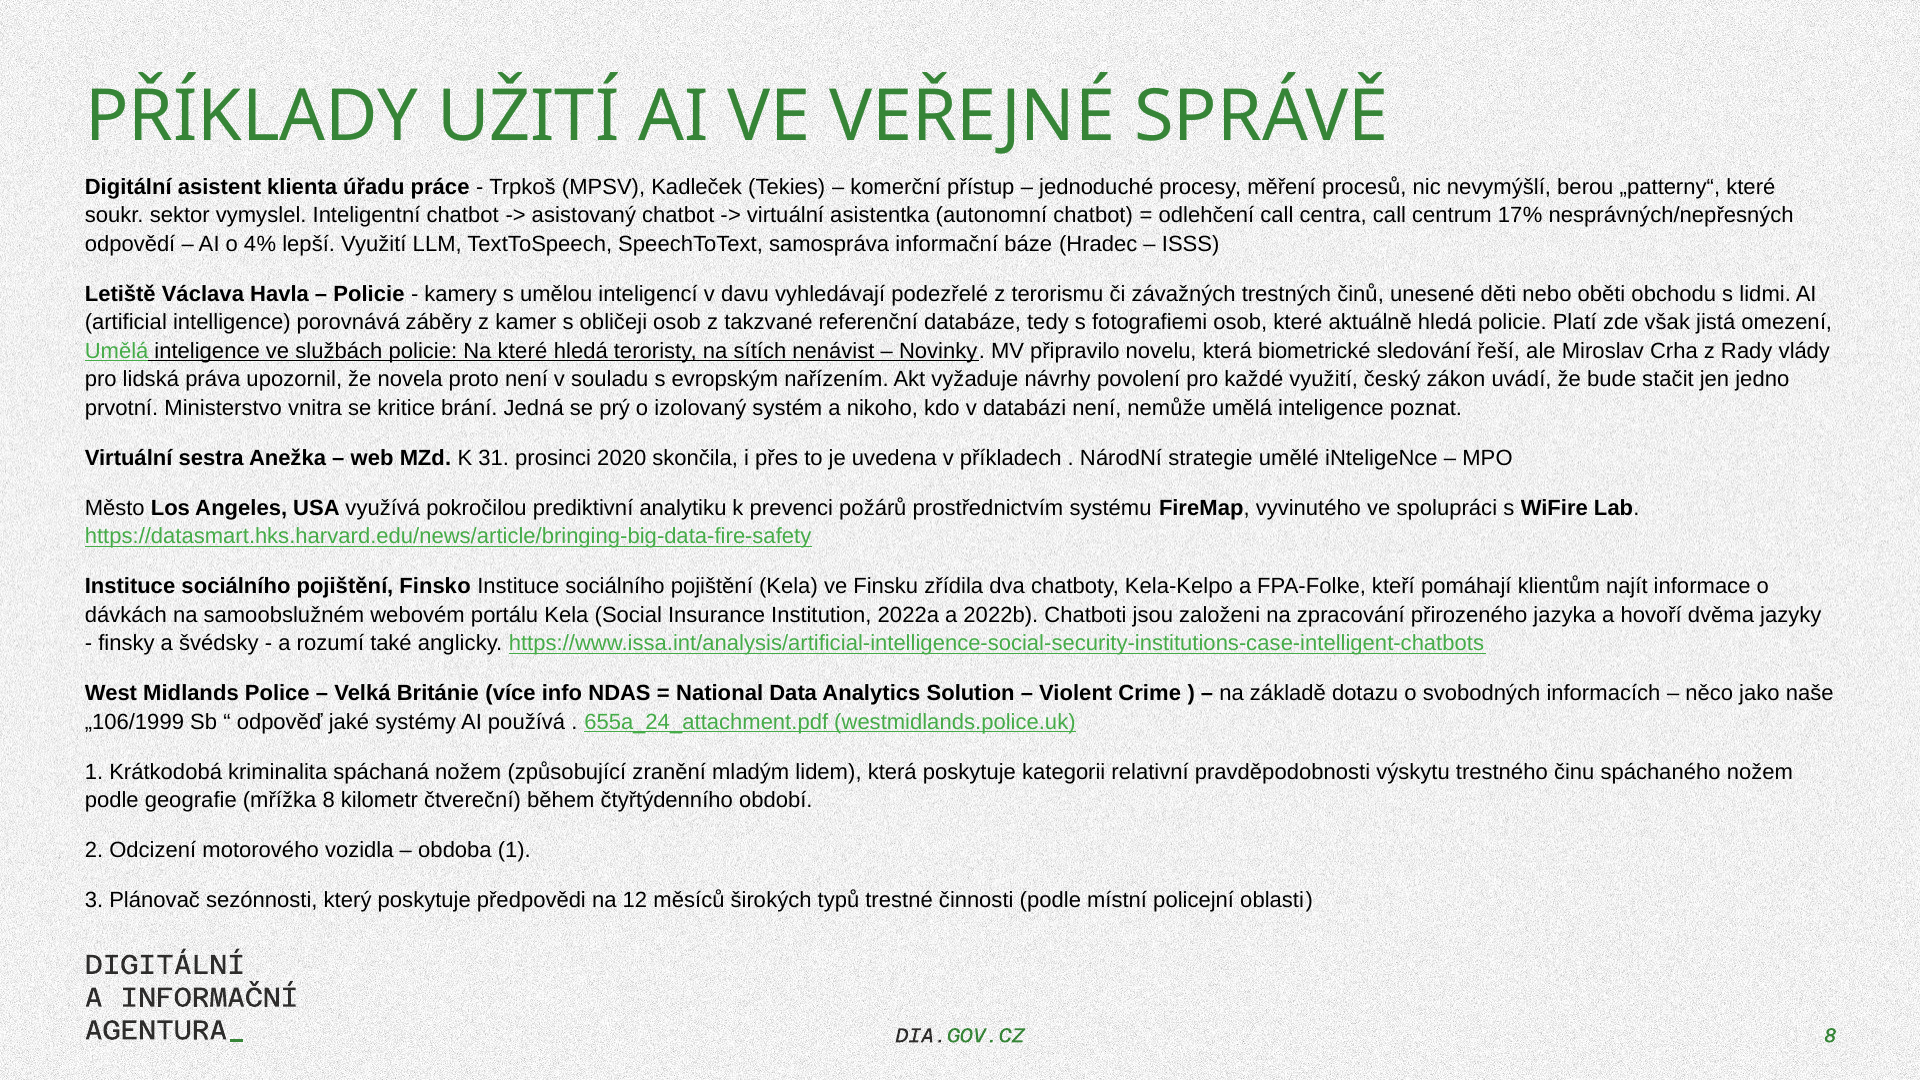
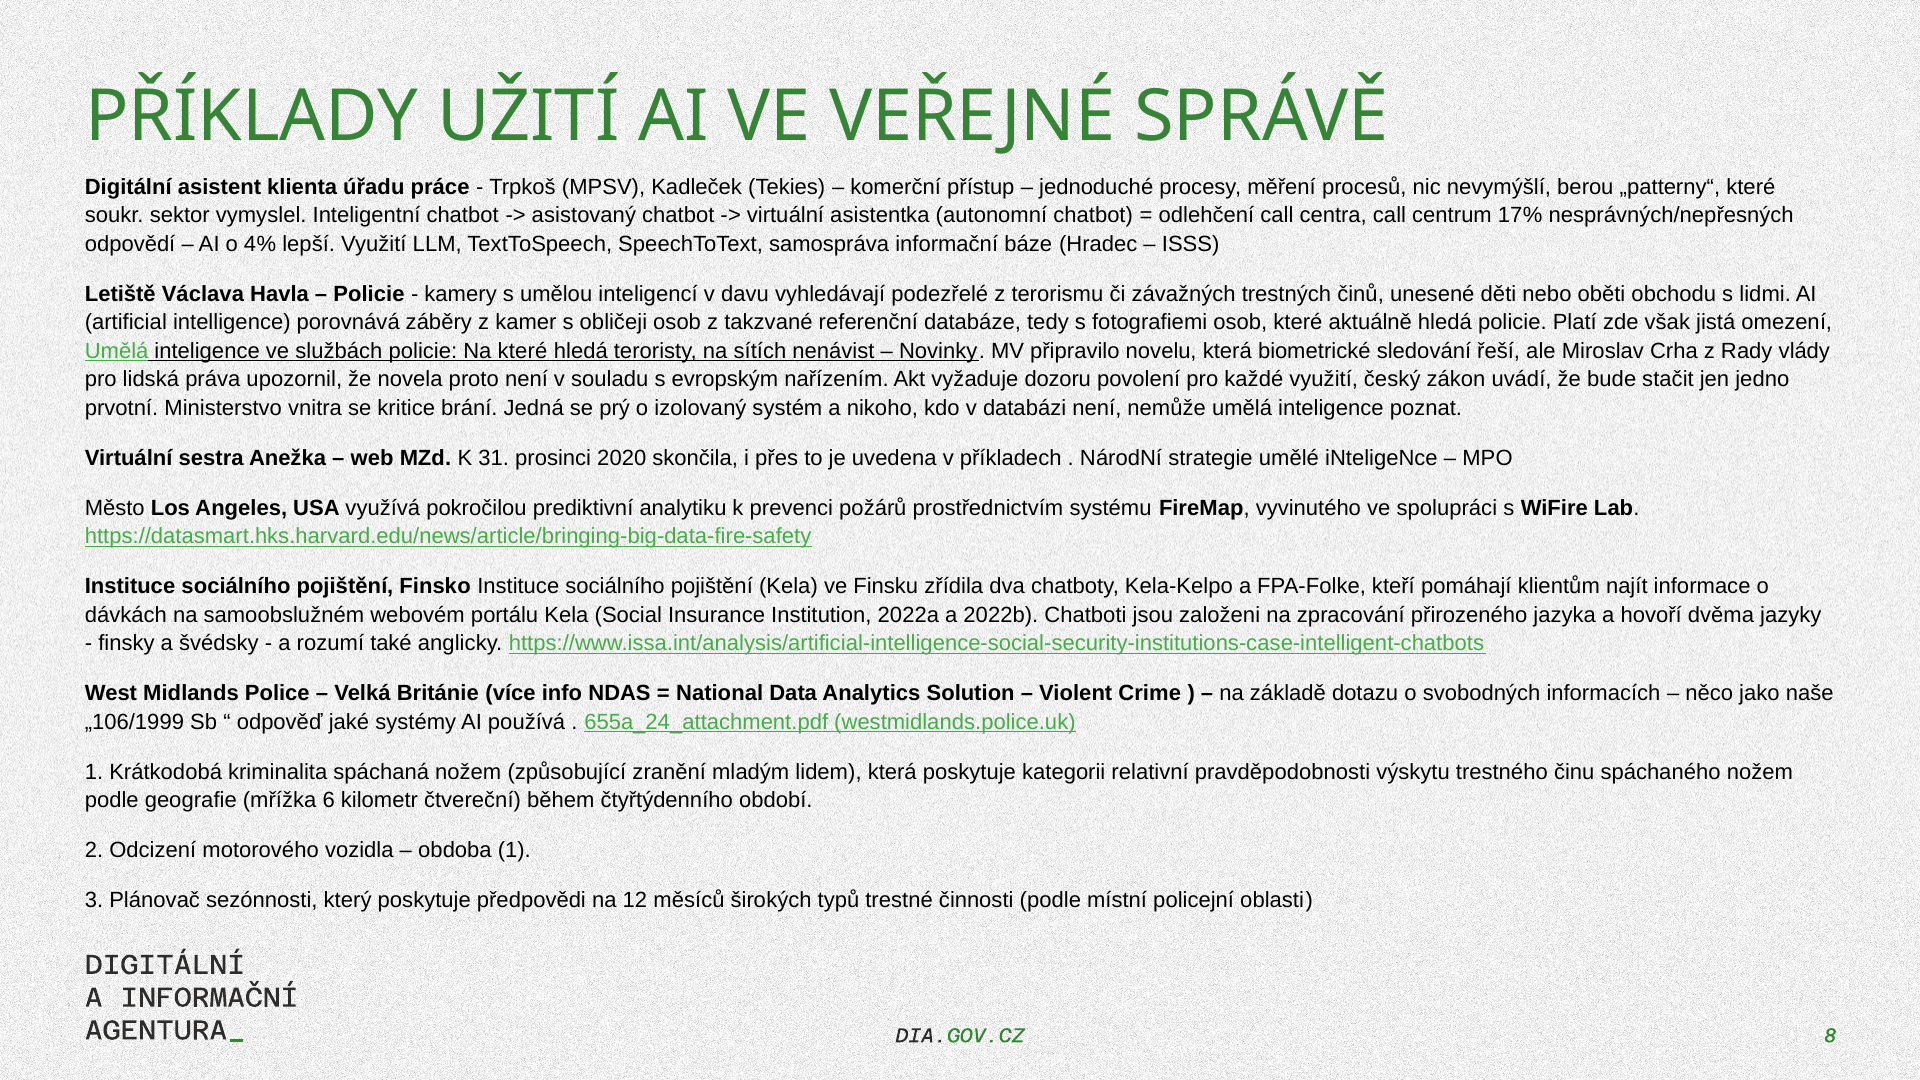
návrhy: návrhy -> dozoru (1058, 379)
mřížka 8: 8 -> 6 (329, 801)
